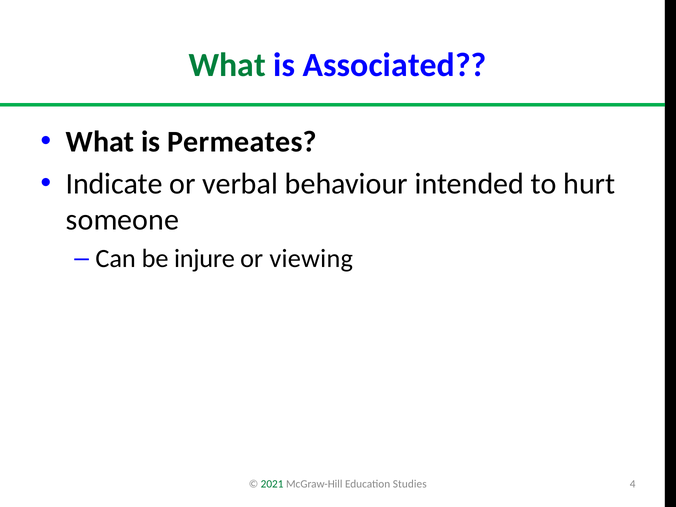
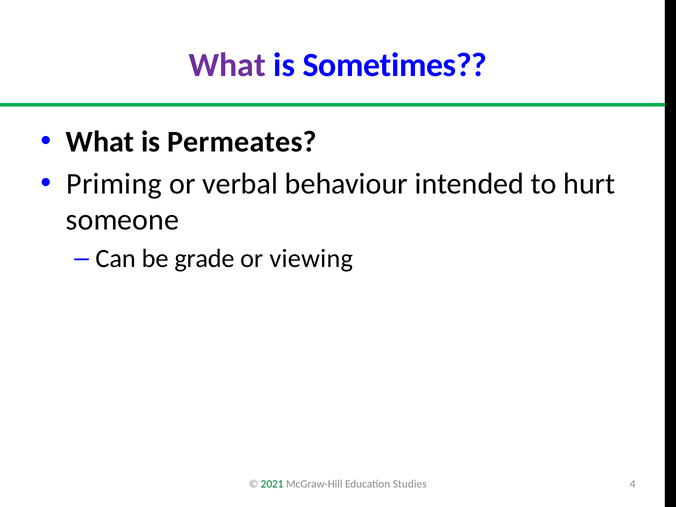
What colour: green -> purple (227, 65)
Associated: Associated -> Sometimes (395, 65)
Indicate: Indicate -> Priming (114, 184)
injure: injure -> grade (204, 259)
